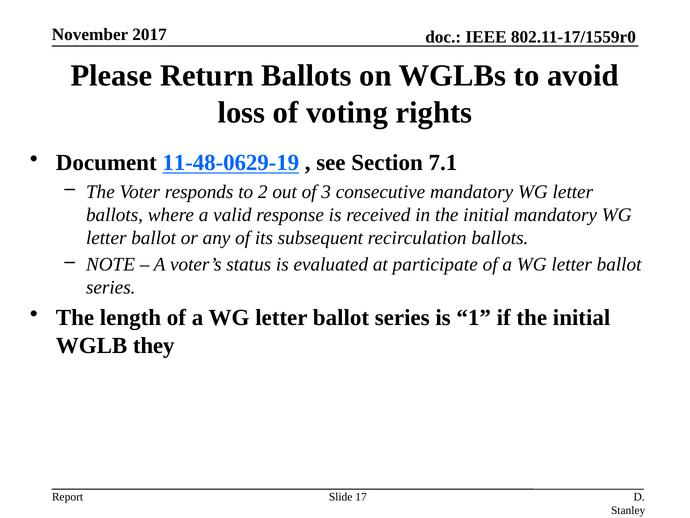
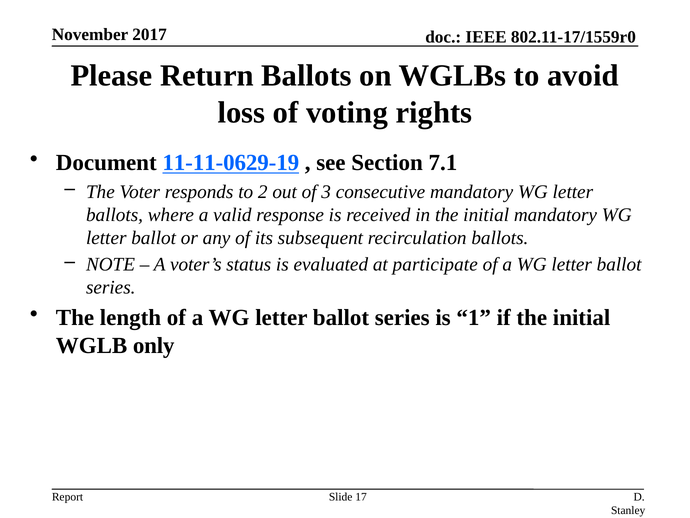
11-48-0629-19: 11-48-0629-19 -> 11-11-0629-19 (231, 163)
they: they -> only (154, 345)
